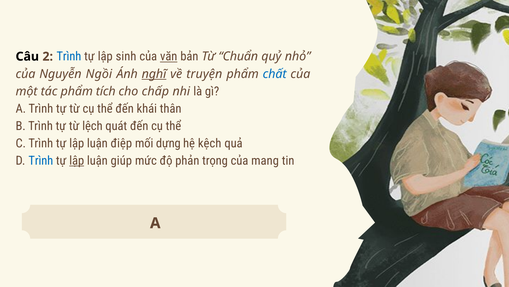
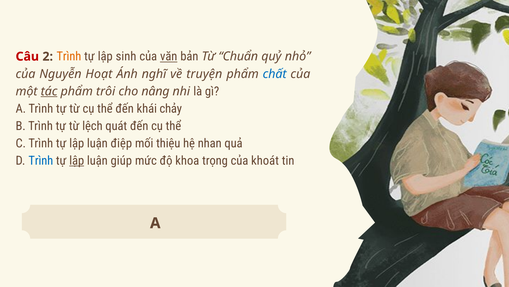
Câu colour: black -> red (27, 56)
Trình colour: blue -> orange (69, 56)
Ngồi: Ngồi -> Hoạt (99, 74)
nghĩ underline: present -> none (154, 74)
tác underline: none -> present (49, 91)
tích: tích -> trôi (106, 91)
chấp: chấp -> nâng (155, 91)
thân: thân -> chảy (171, 108)
dựng: dựng -> thiệu (168, 143)
kệch: kệch -> nhan (210, 143)
phản: phản -> khoa (187, 160)
mang: mang -> khoát (265, 160)
